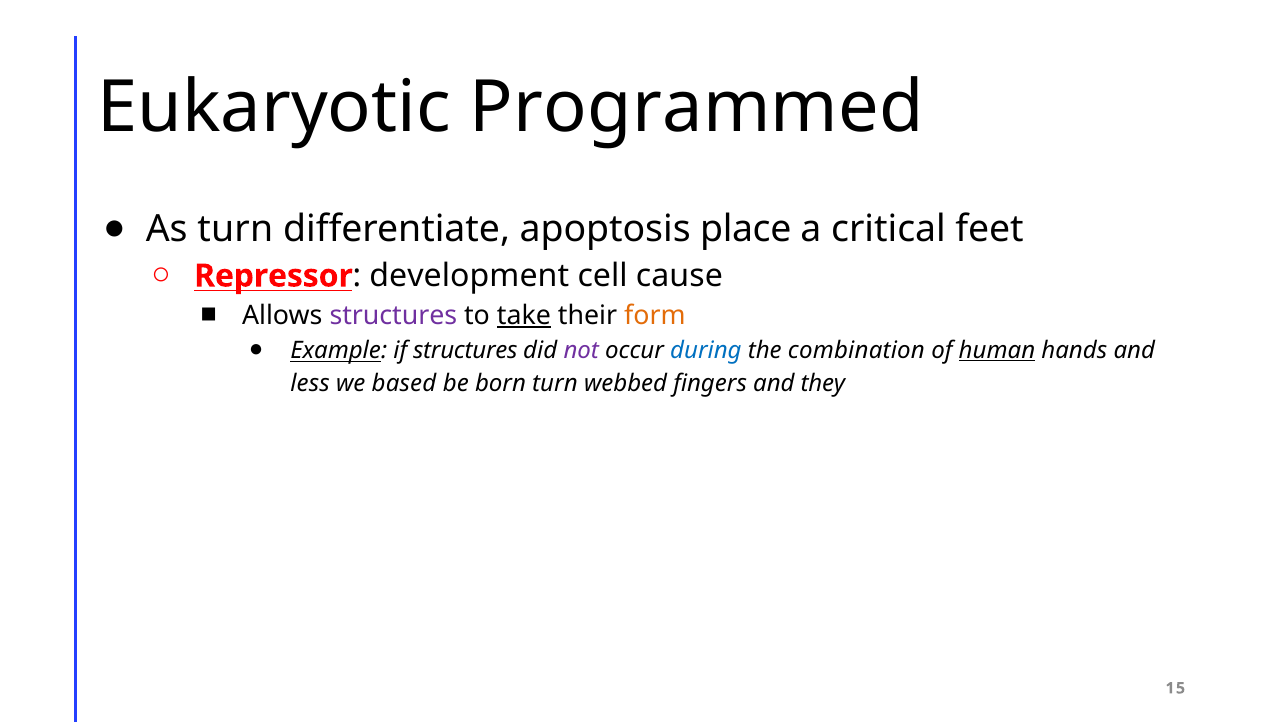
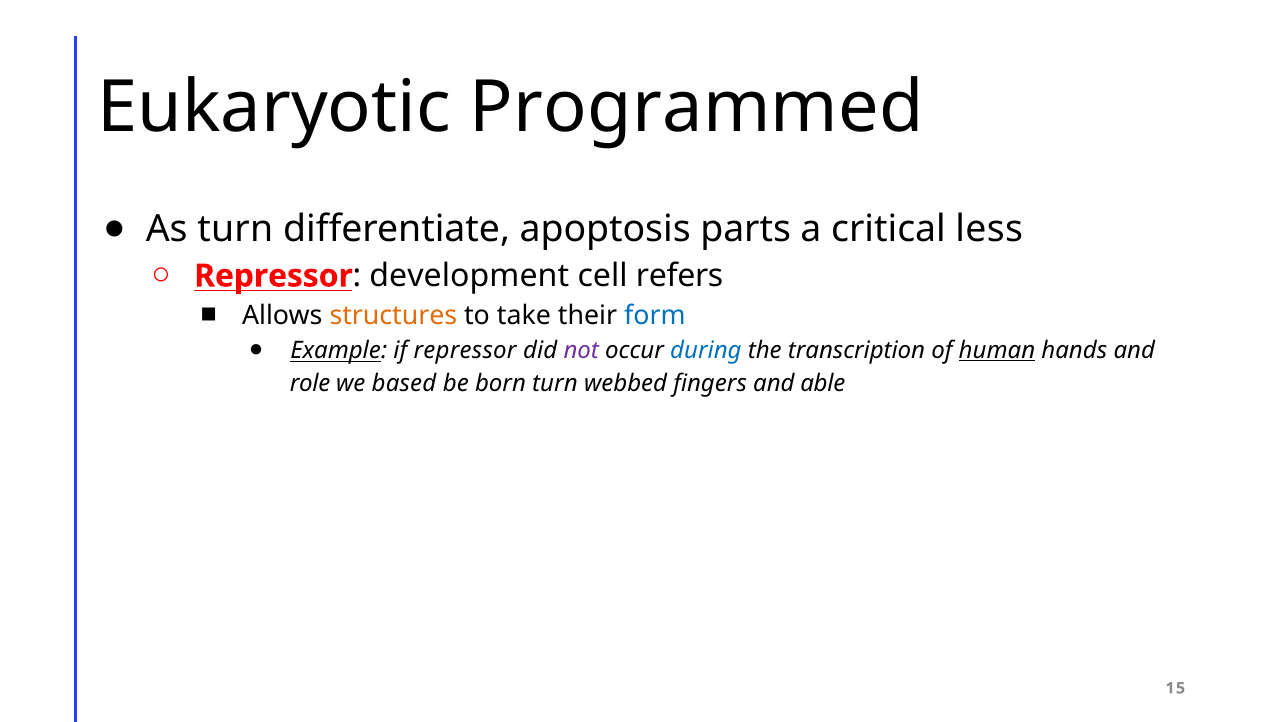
place: place -> parts (746, 229)
feet: feet -> less (989, 229)
cause: cause -> refers (680, 276)
structures colour: purple -> orange (393, 316)
take underline: present -> none (524, 316)
form colour: orange -> blue (655, 316)
if structures: structures -> repressor (465, 350)
combination: combination -> transcription (857, 350)
less: less -> role (310, 383)
they: they -> able (823, 383)
